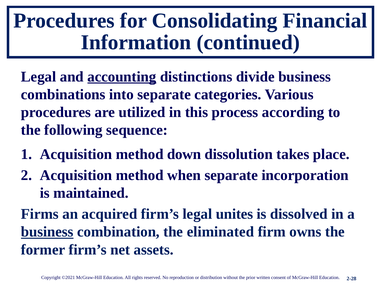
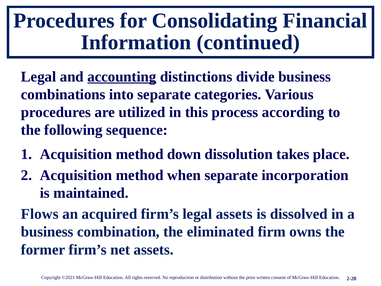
Firms: Firms -> Flows (40, 214)
legal unites: unites -> assets (234, 214)
business underline: present -> none (47, 232)
